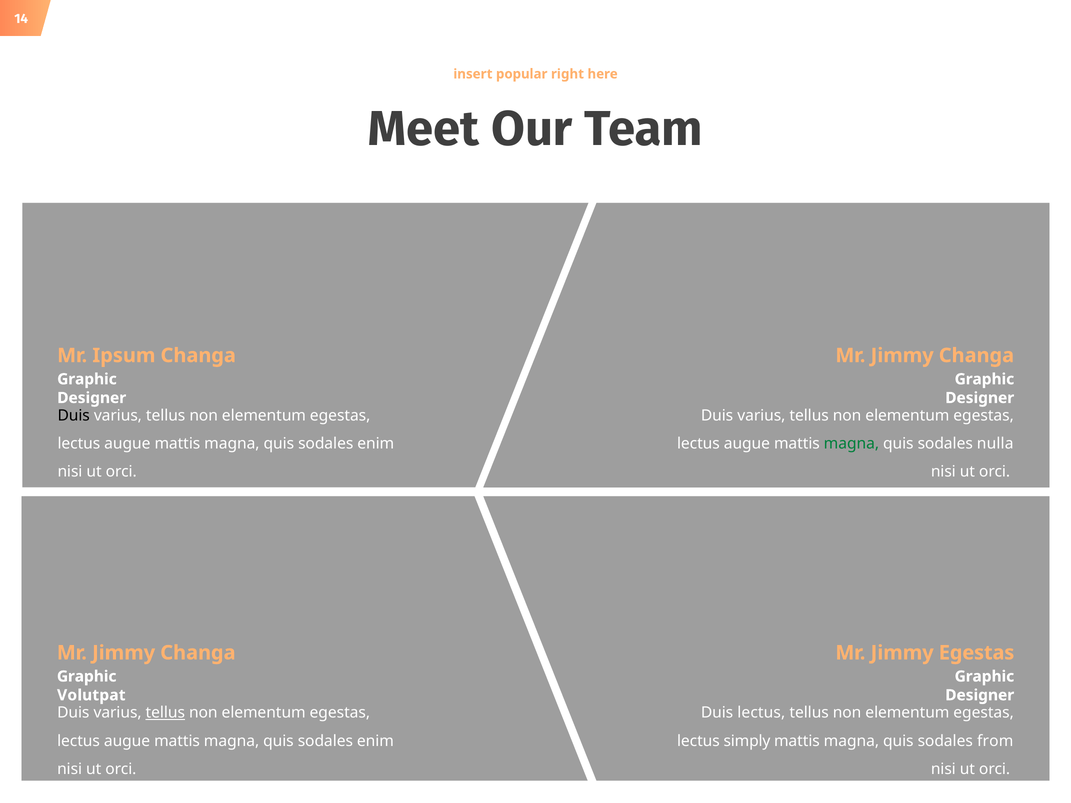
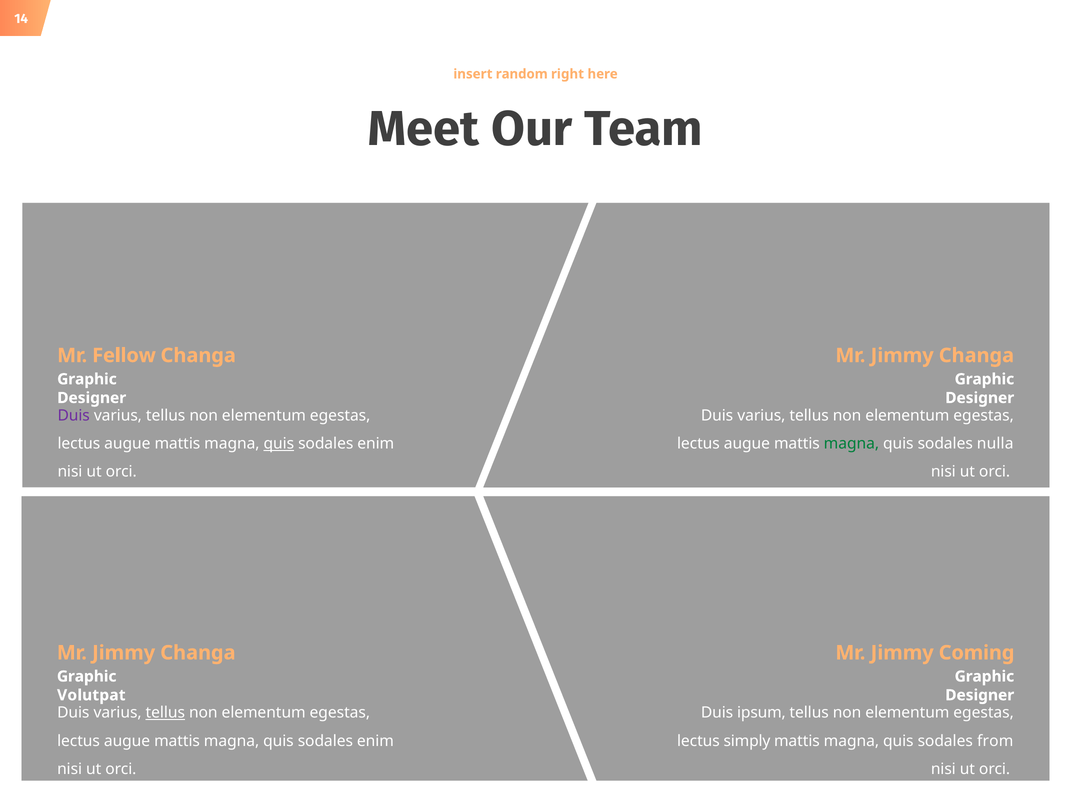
popular: popular -> random (522, 74)
Ipsum: Ipsum -> Fellow (124, 356)
Duis colour: black -> purple (74, 416)
quis underline: none -> present (279, 444)
Jimmy Egestas: Egestas -> Coming (977, 653)
Duis lectus: lectus -> ipsum (761, 713)
